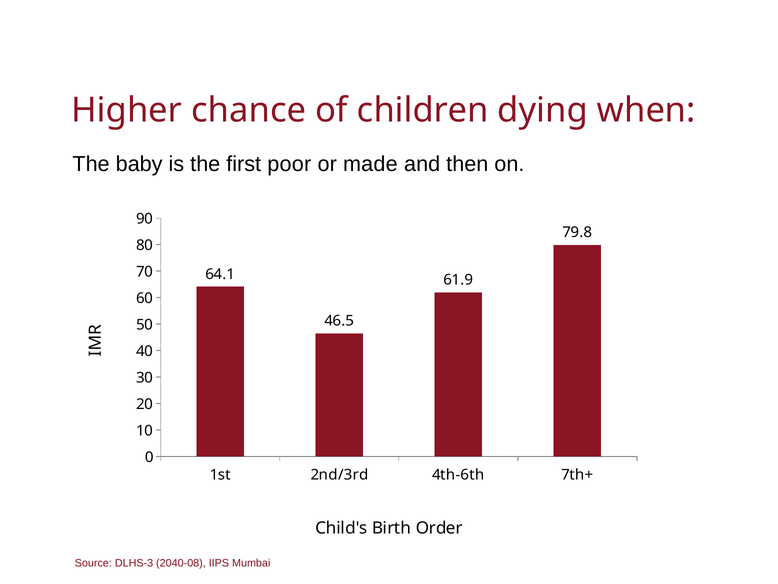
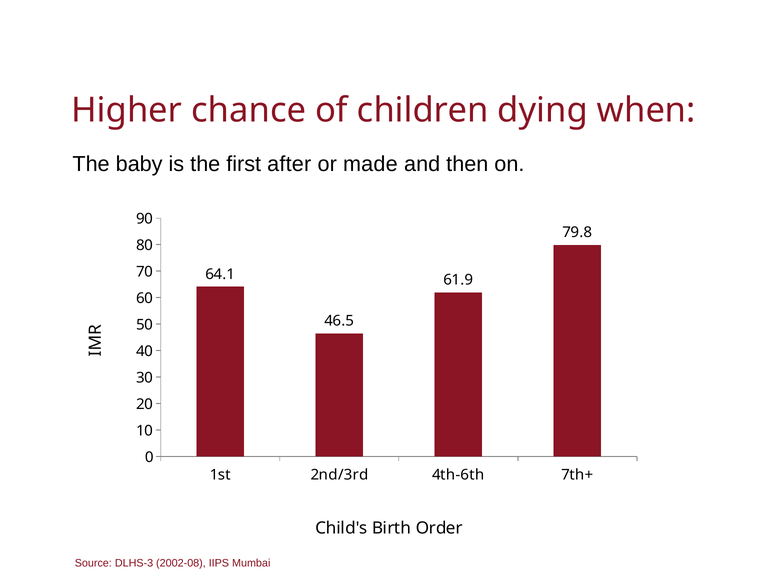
poor: poor -> after (289, 164)
2040-08: 2040-08 -> 2002-08 (181, 563)
